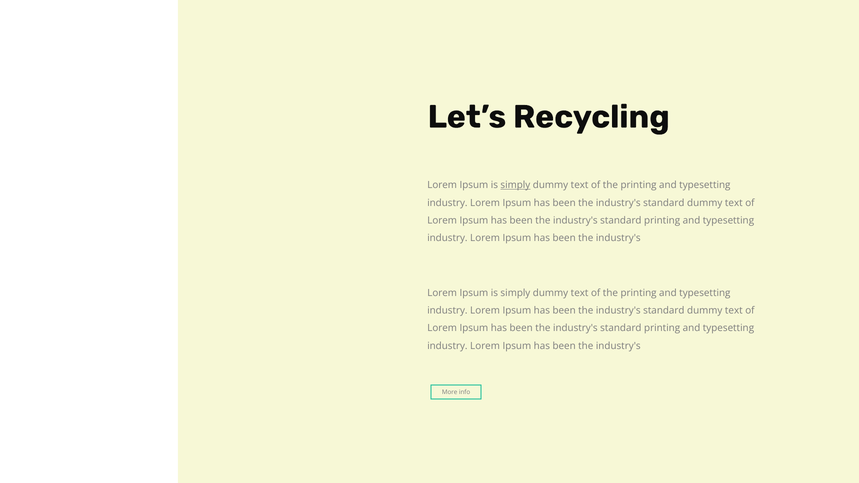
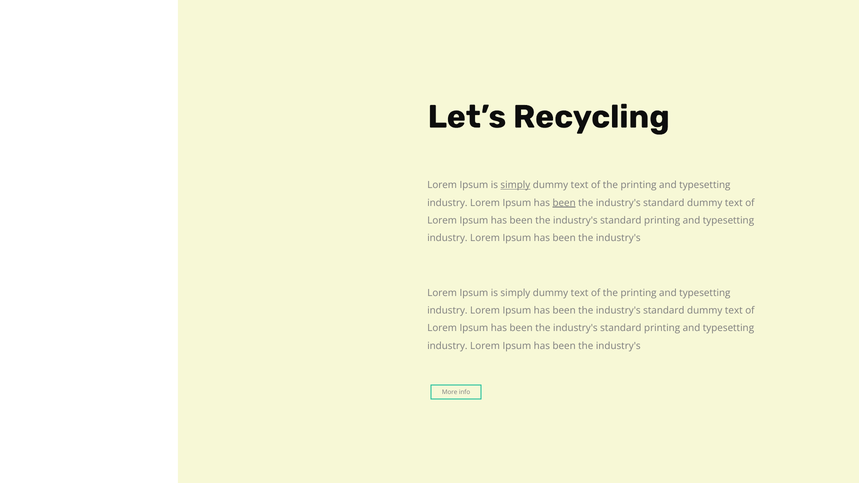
been underline: none -> present (564, 203)
